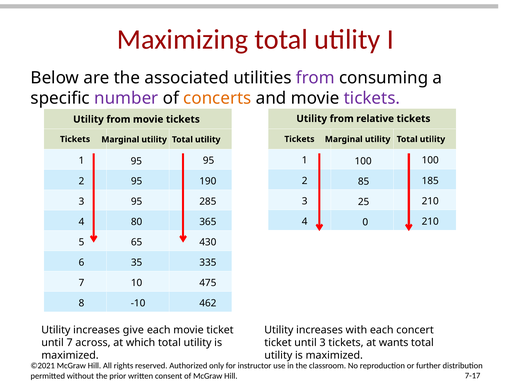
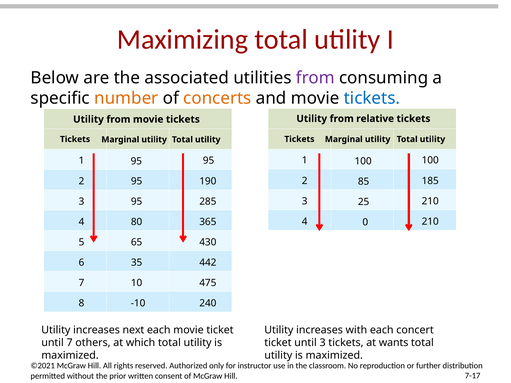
number colour: purple -> orange (126, 98)
tickets colour: purple -> blue (372, 98)
335: 335 -> 442 (208, 263)
462: 462 -> 240 (208, 303)
give: give -> next (133, 330)
across: across -> others (93, 343)
